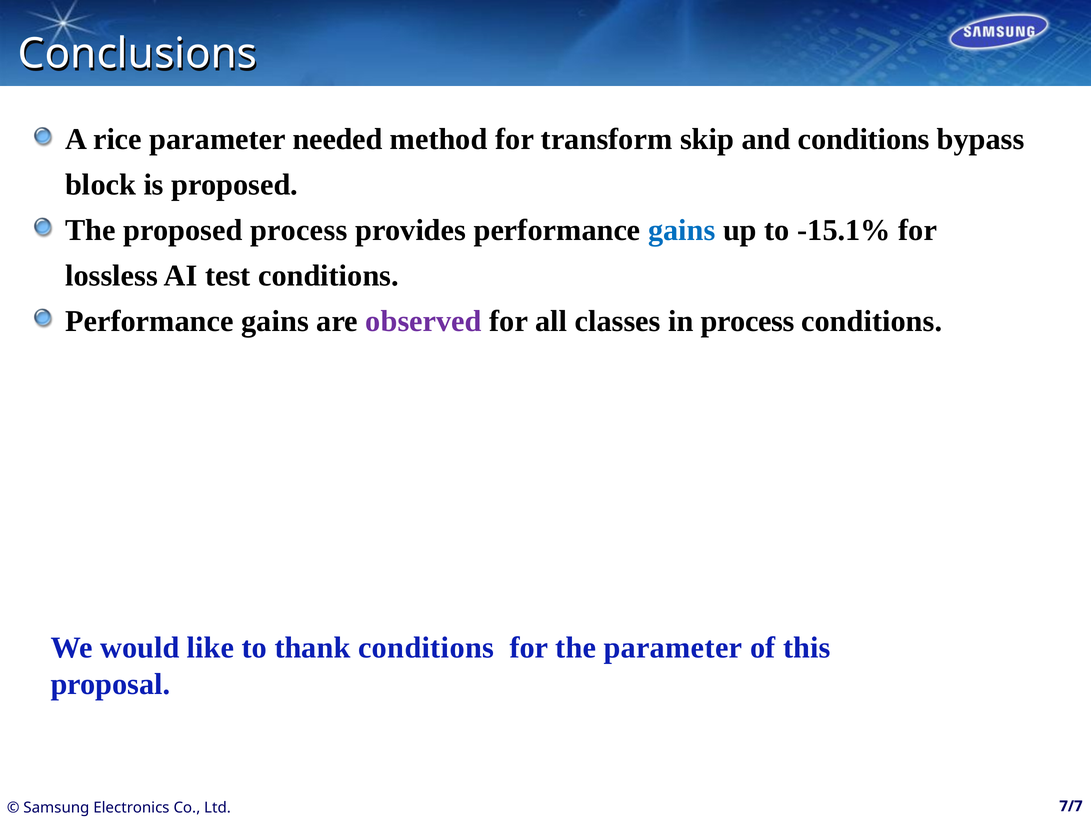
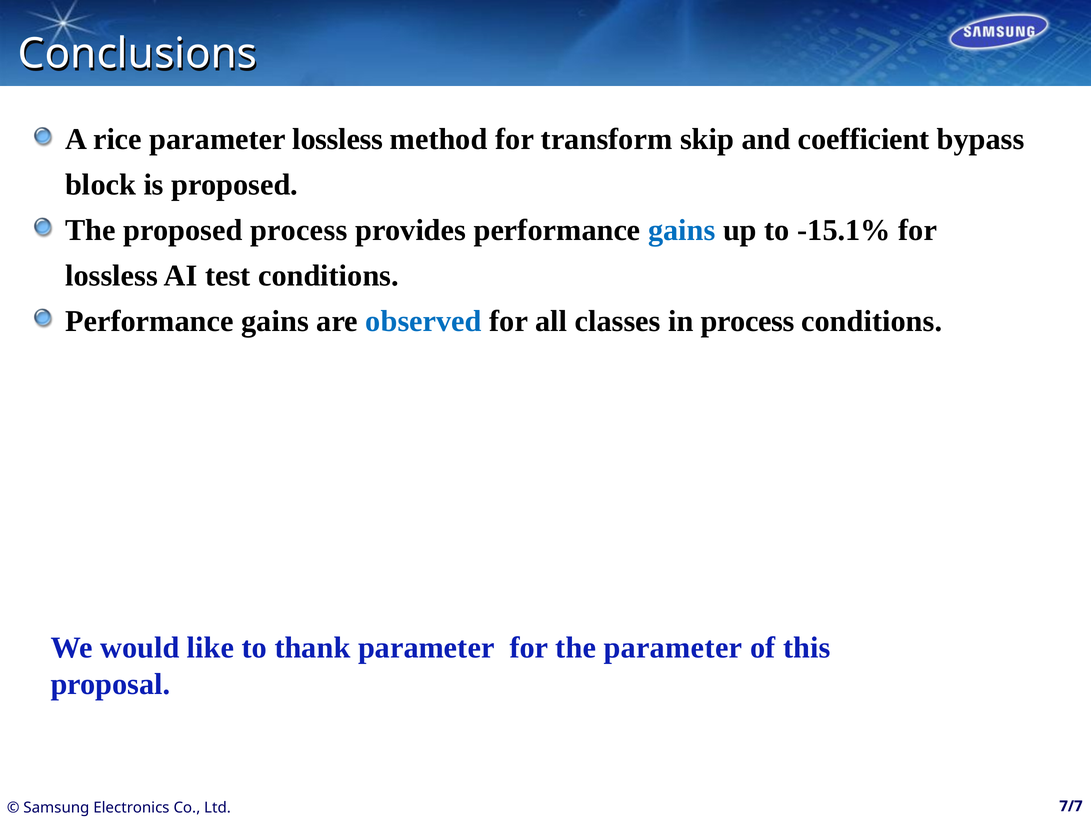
parameter needed: needed -> lossless (338, 139)
and conditions: conditions -> coefficient (864, 139)
observed colour: purple -> blue (424, 321)
thank conditions: conditions -> parameter (426, 648)
